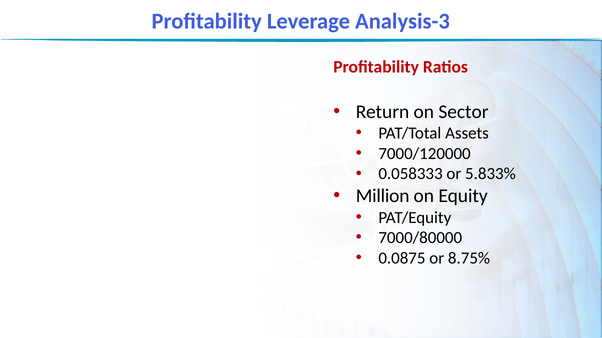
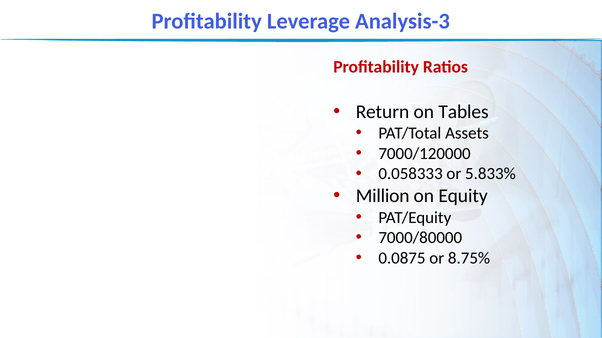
Sector: Sector -> Tables (464, 112)
